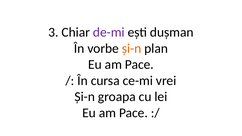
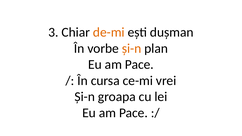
de-mi colour: purple -> orange (109, 32)
